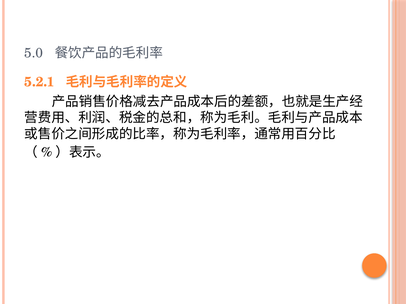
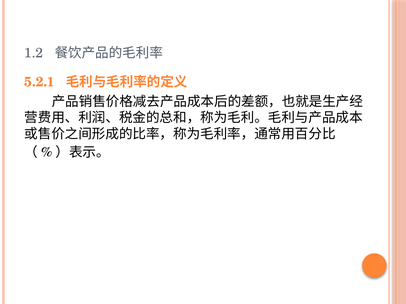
5.0: 5.0 -> 1.2 (34, 53)
